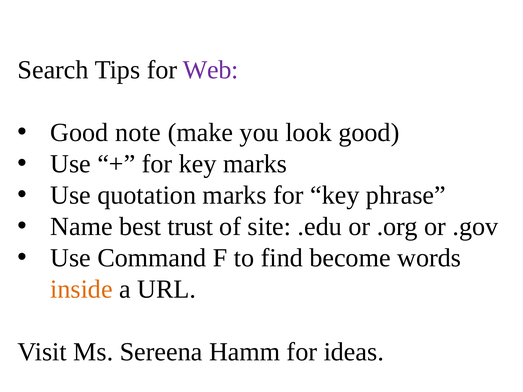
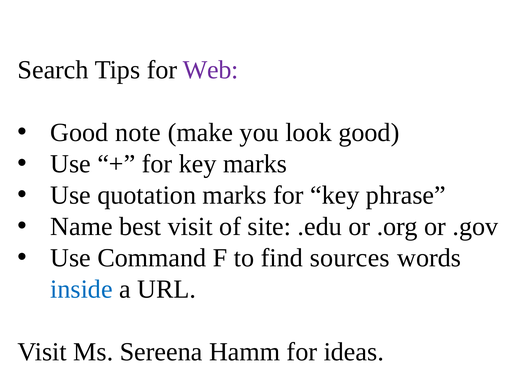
best trust: trust -> visit (190, 227)
become: become -> sources (350, 258)
inside colour: orange -> blue (81, 289)
